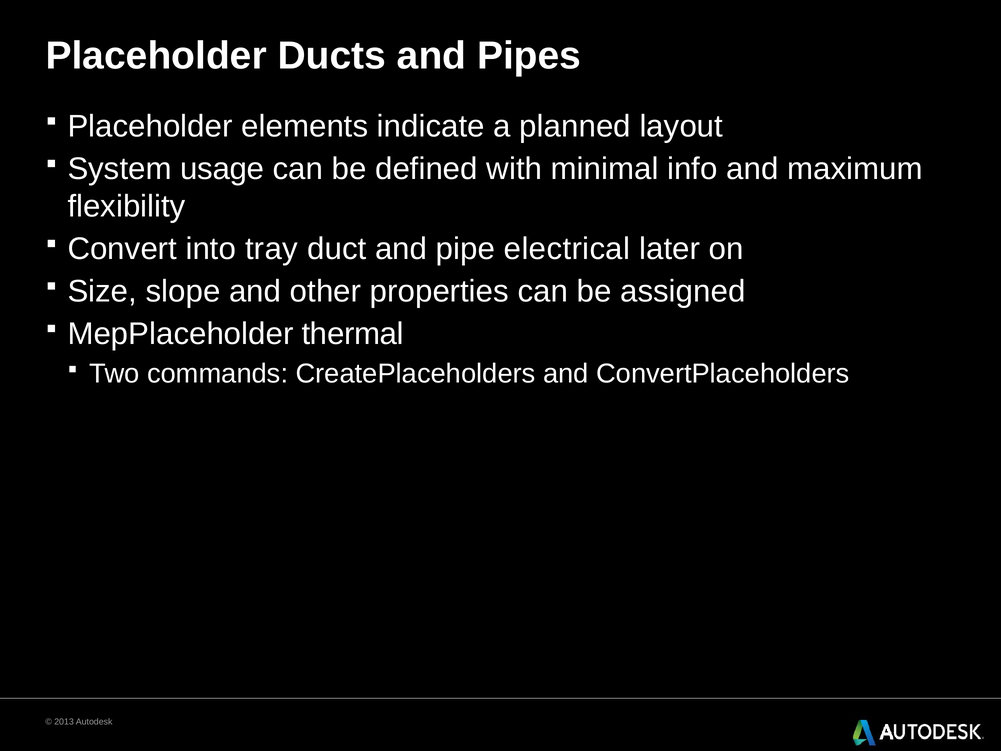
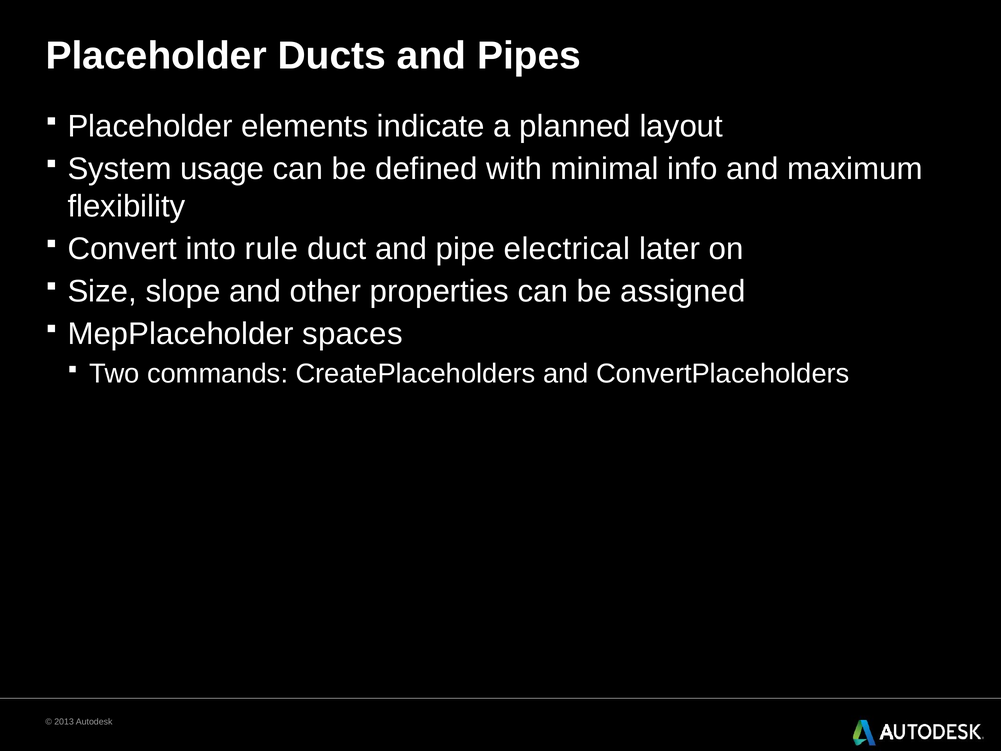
tray: tray -> rule (272, 249)
thermal: thermal -> spaces (352, 334)
